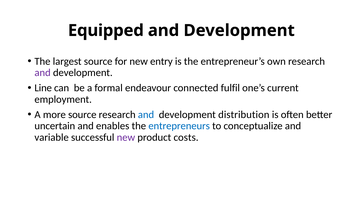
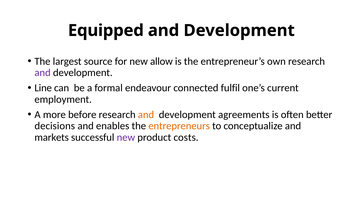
entry: entry -> allow (161, 61)
more source: source -> before (82, 115)
and colour: blue -> orange (146, 115)
distribution: distribution -> agreements (244, 115)
uncertain: uncertain -> decisions (55, 126)
entrepreneurs colour: blue -> orange (179, 126)
variable: variable -> markets (52, 138)
